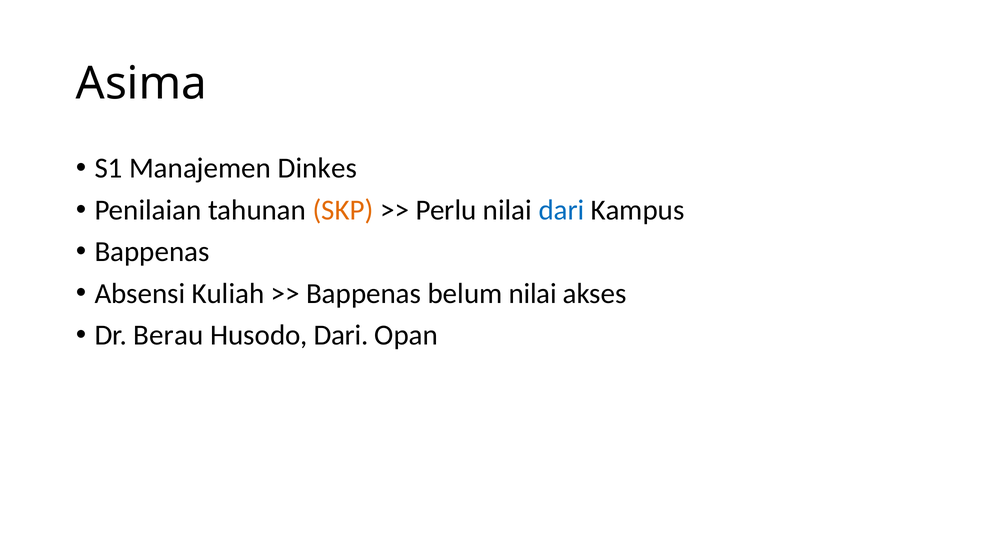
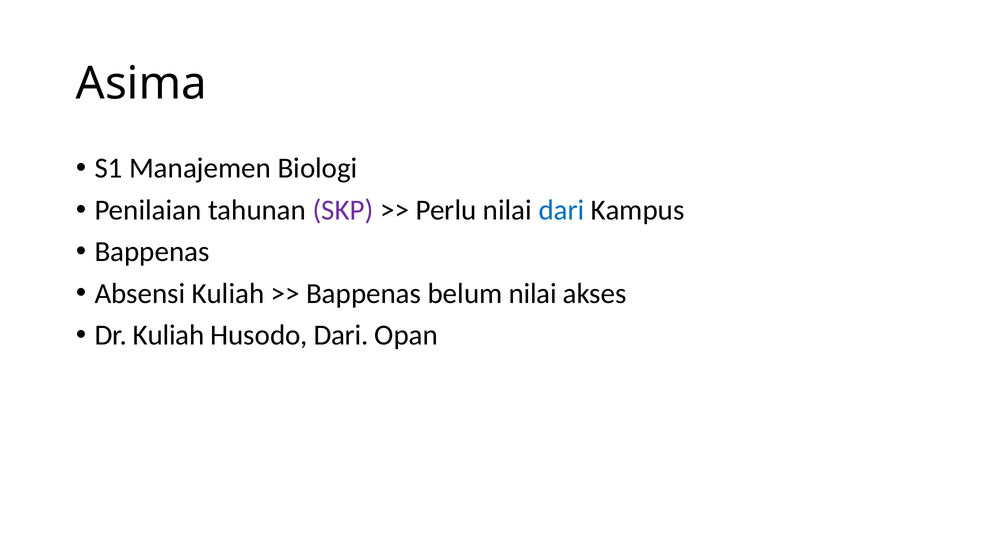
Dinkes: Dinkes -> Biologi (318, 168)
SKP colour: orange -> purple (343, 210)
Dr Berau: Berau -> Kuliah (169, 335)
